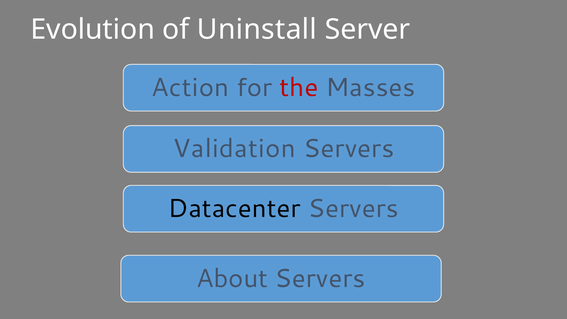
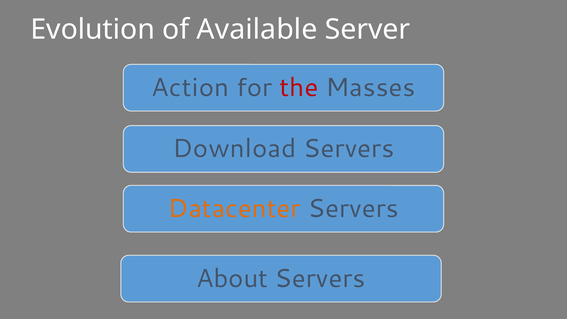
Uninstall: Uninstall -> Available (257, 29)
Validation: Validation -> Download (234, 149)
Datacenter colour: black -> orange (234, 208)
